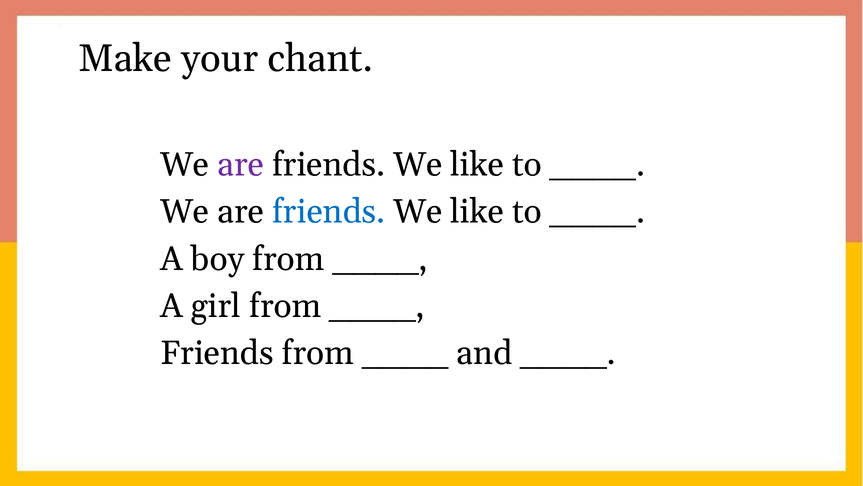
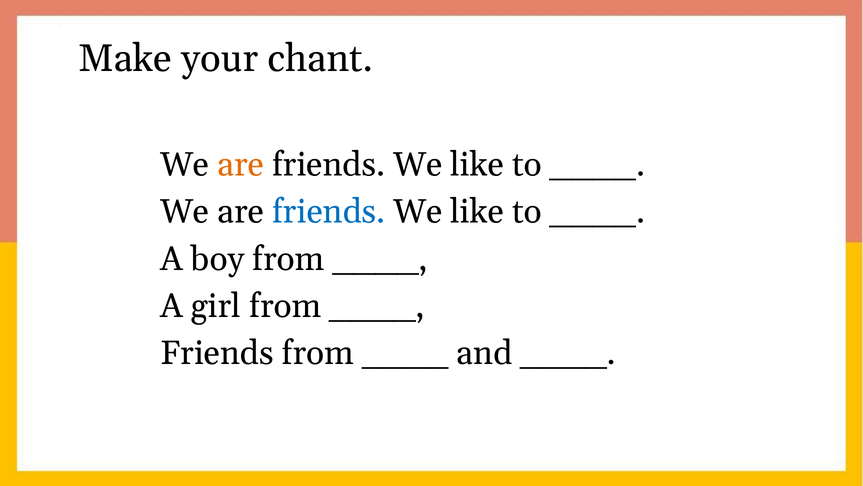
are colour: purple -> orange (241, 165)
